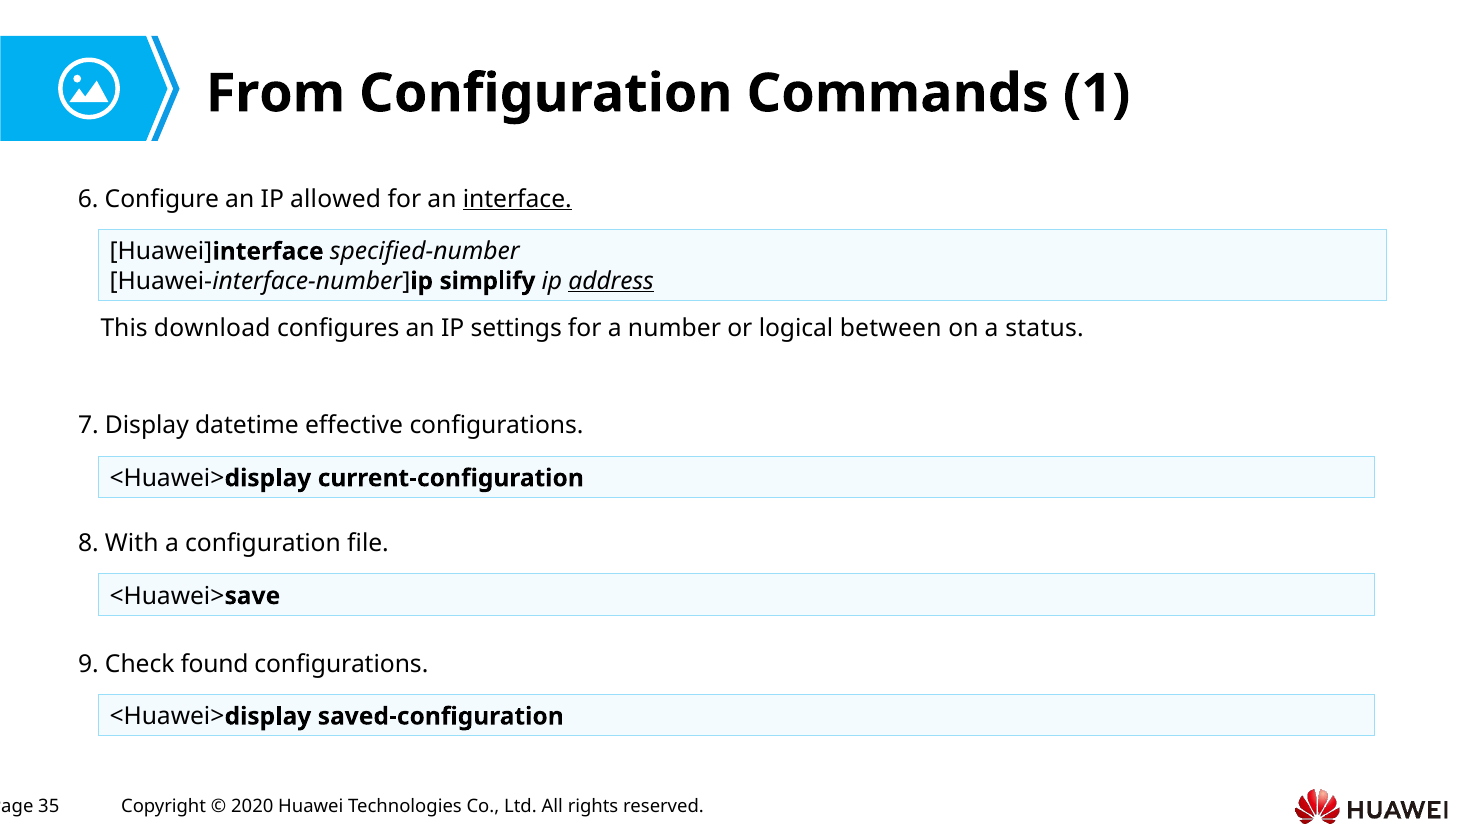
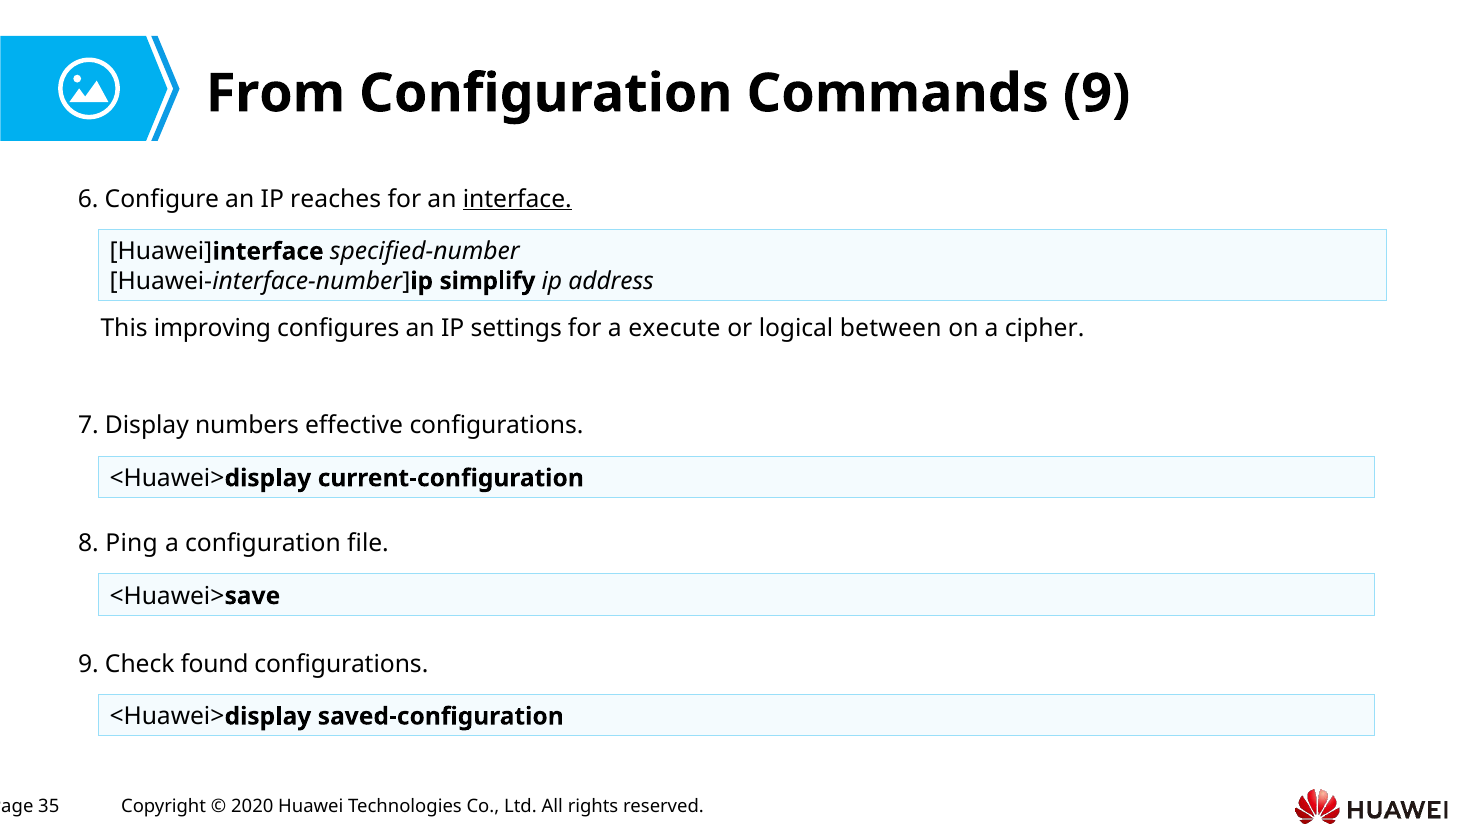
Commands 1: 1 -> 9 (1097, 93)
allowed: allowed -> reaches (336, 199)
address underline: present -> none (611, 281)
download: download -> improving (212, 328)
number: number -> execute (674, 328)
status: status -> cipher (1045, 328)
datetime: datetime -> numbers (247, 425)
With: With -> Ping (132, 543)
